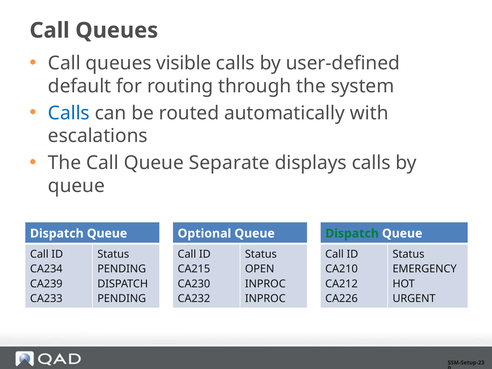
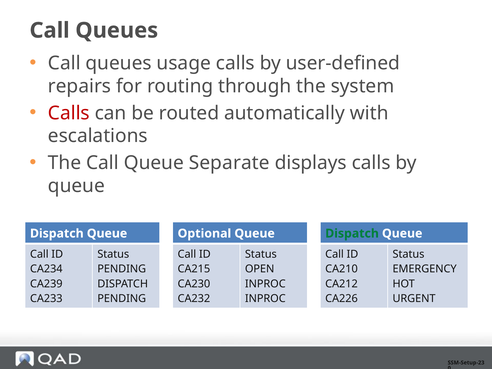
visible: visible -> usage (184, 63)
default: default -> repairs (80, 86)
Calls colour: blue -> red (69, 113)
